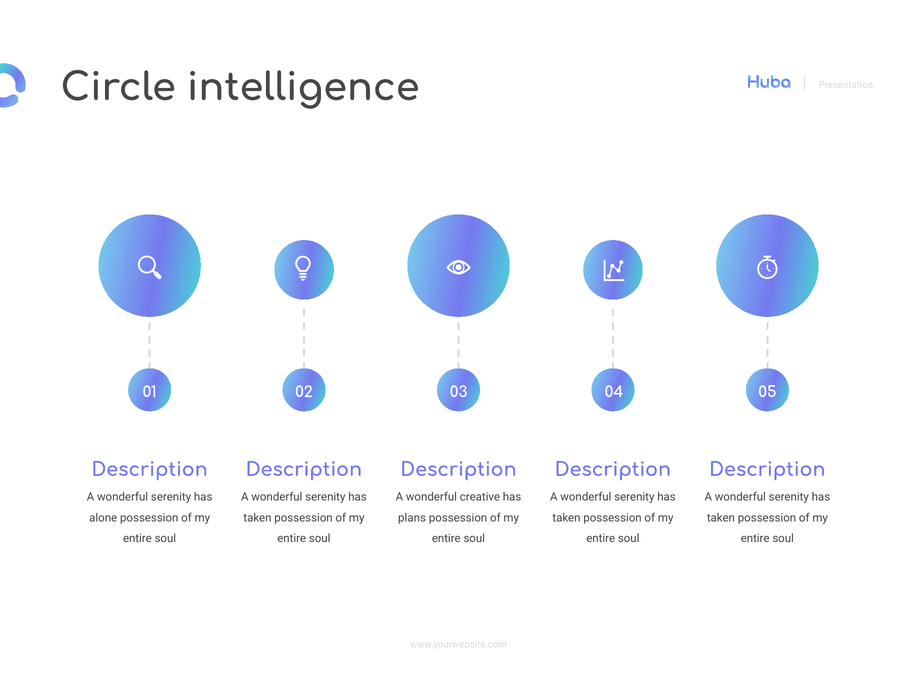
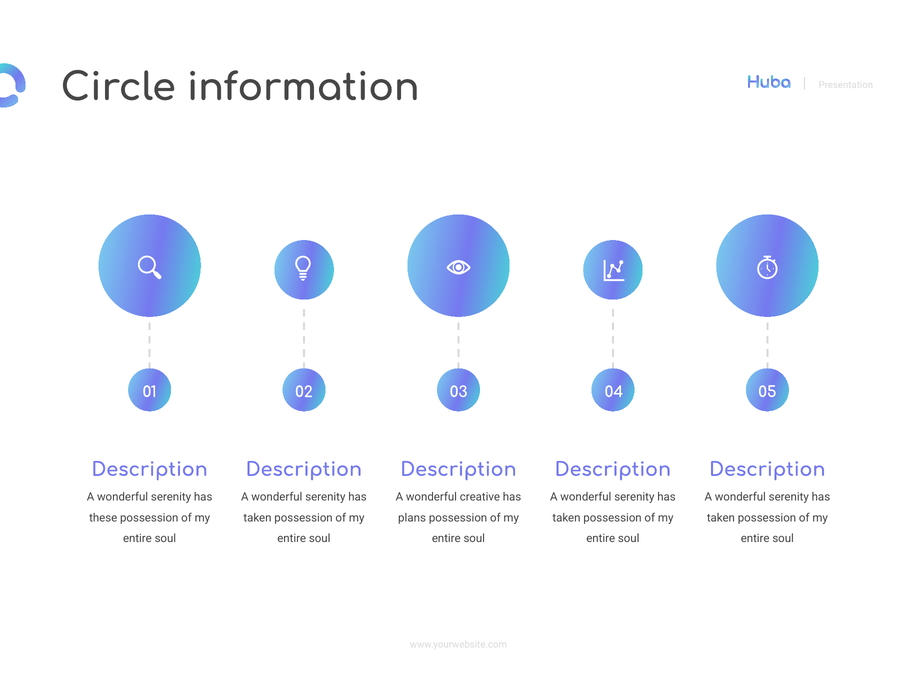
intelligence: intelligence -> information (303, 88)
alone: alone -> these (103, 518)
